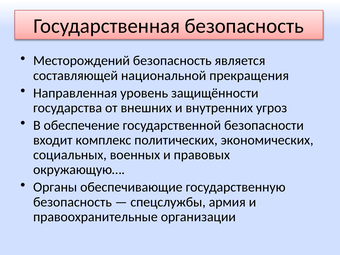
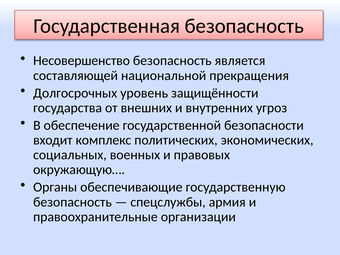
Месторождений: Месторождений -> Несовершенство (82, 61)
Направленная: Направленная -> Долгосрочных (75, 93)
